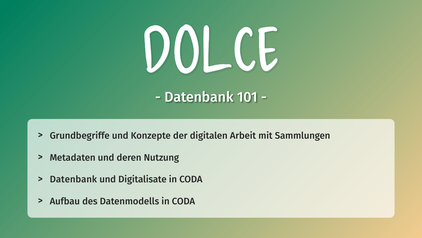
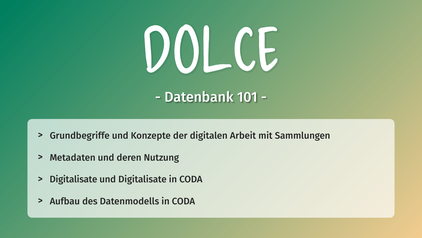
Datenbank: Datenbank -> Digitalisate (73, 179)
